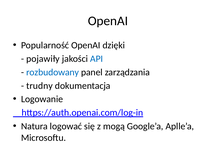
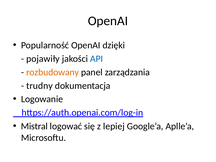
rozbudowany colour: blue -> orange (53, 72)
Natura: Natura -> Mistral (34, 126)
mogą: mogą -> lepiej (114, 126)
